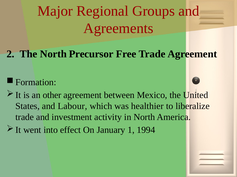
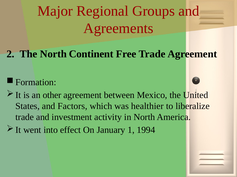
Precursor: Precursor -> Continent (91, 54)
Labour: Labour -> Factors (72, 107)
